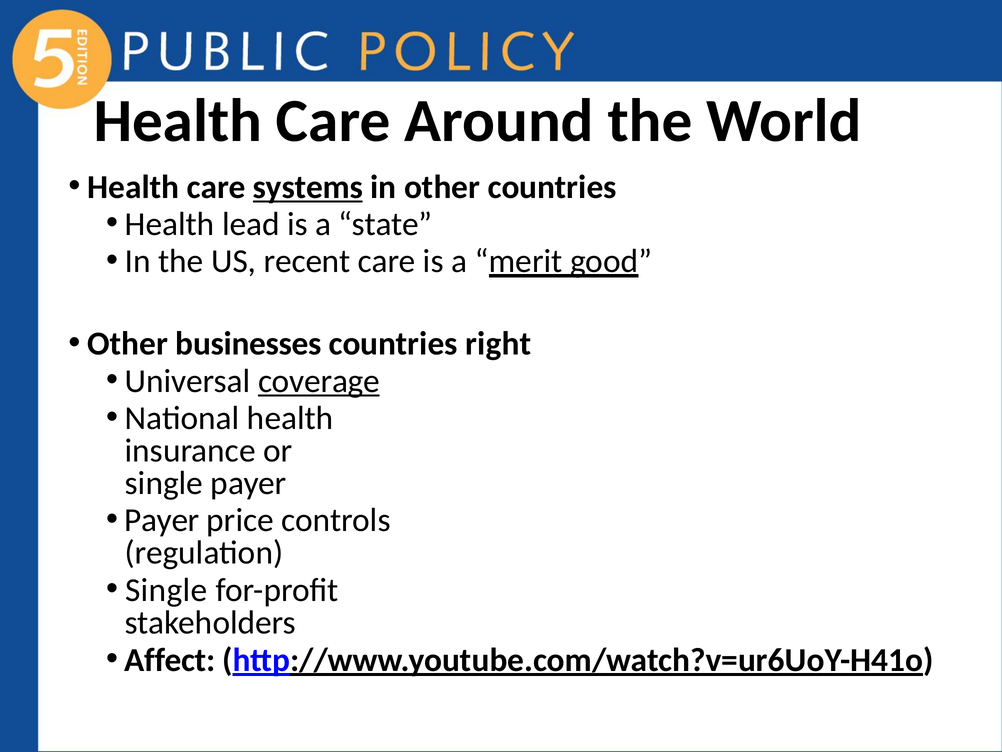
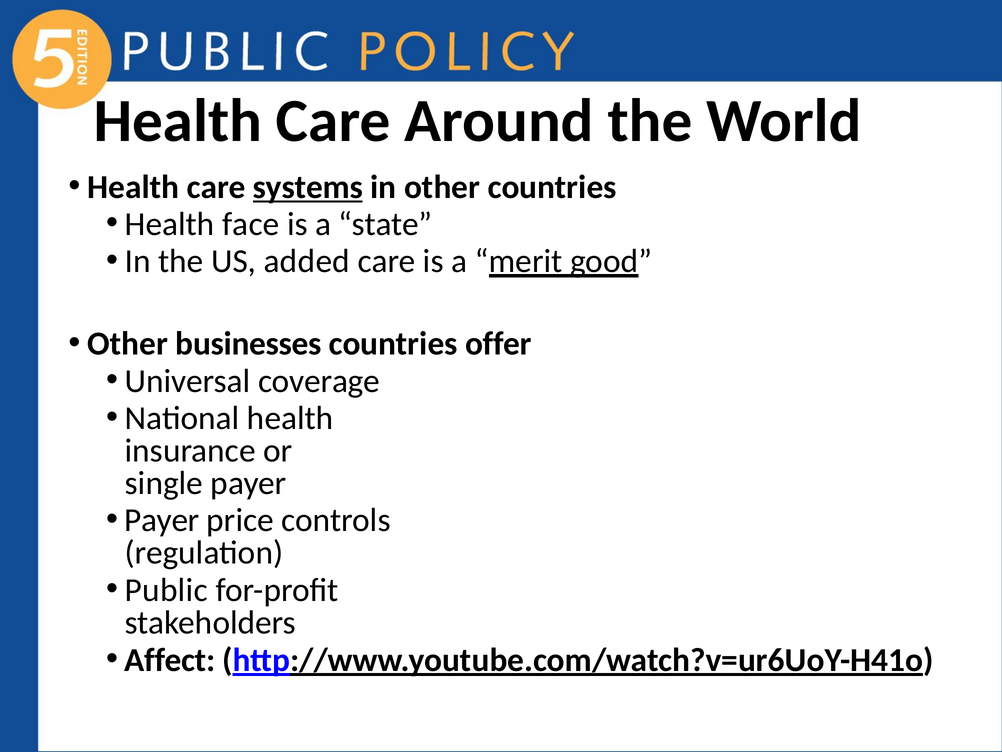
lead: lead -> face (251, 224)
recent: recent -> added (307, 261)
right: right -> offer (498, 344)
coverage underline: present -> none (319, 381)
Single: Single -> Public (166, 590)
